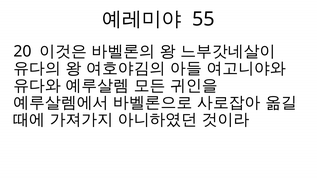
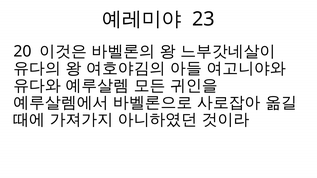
55: 55 -> 23 (203, 19)
